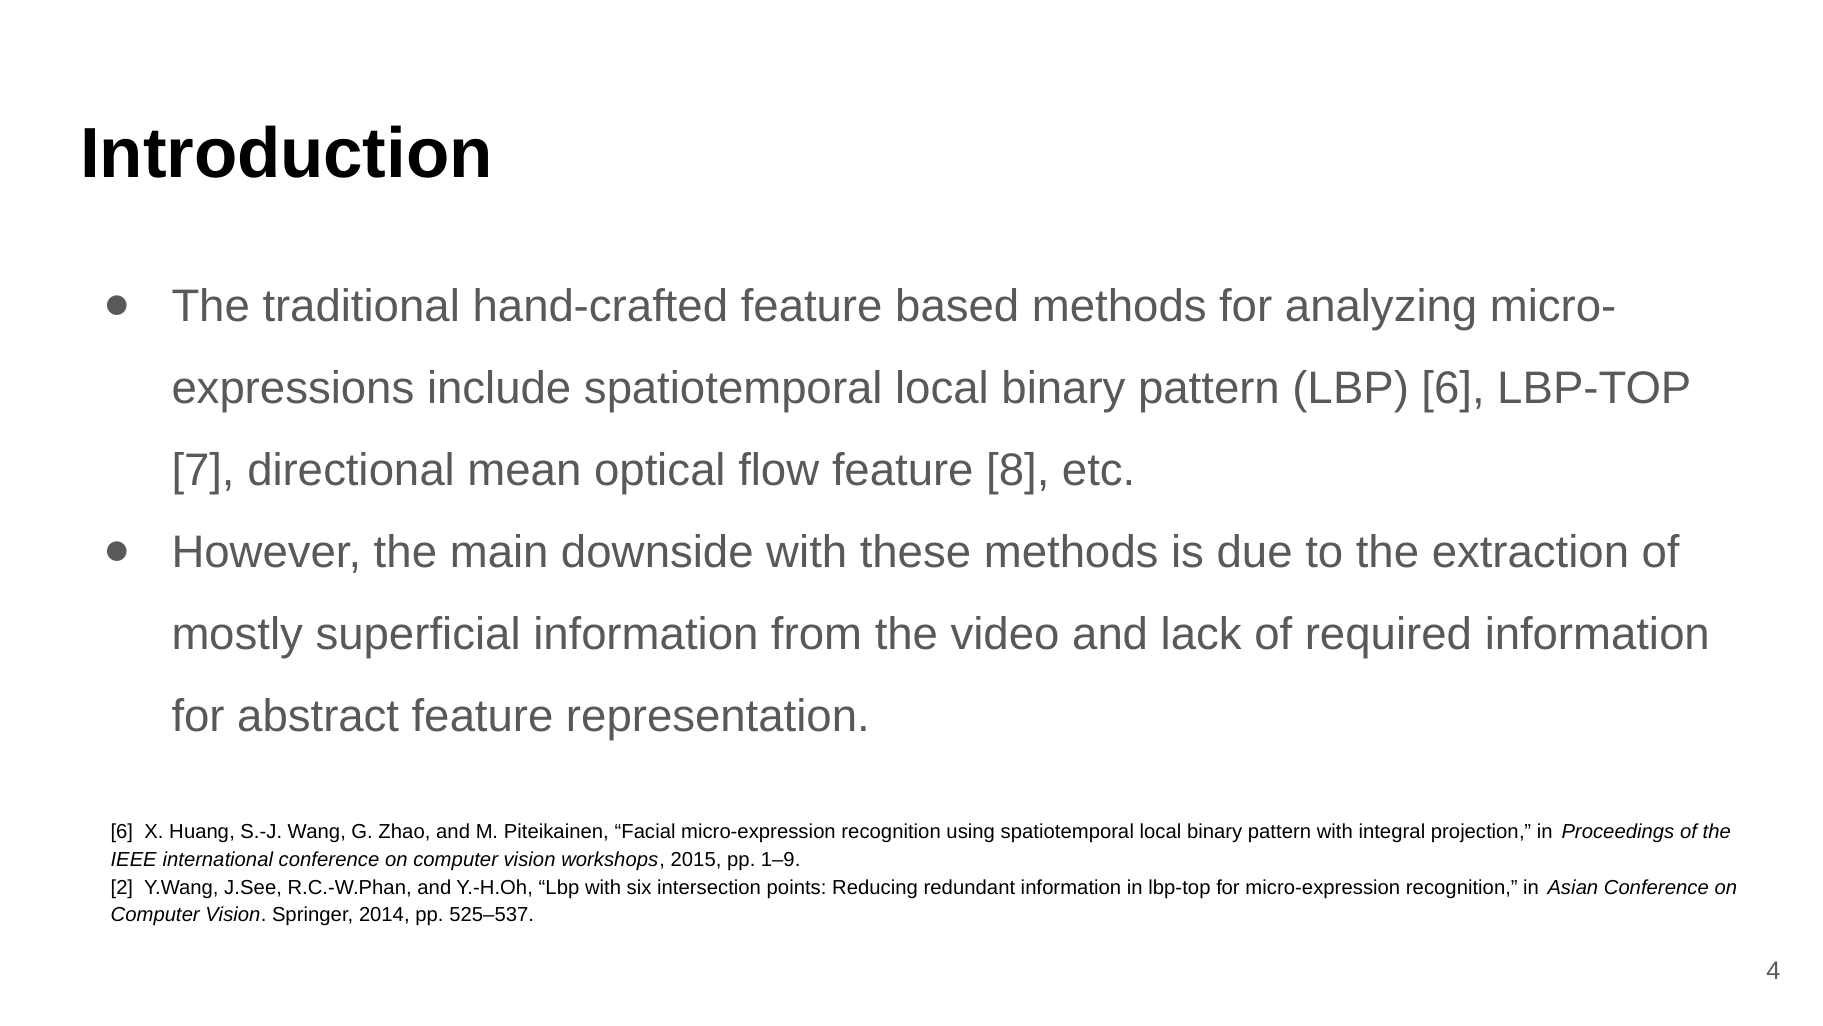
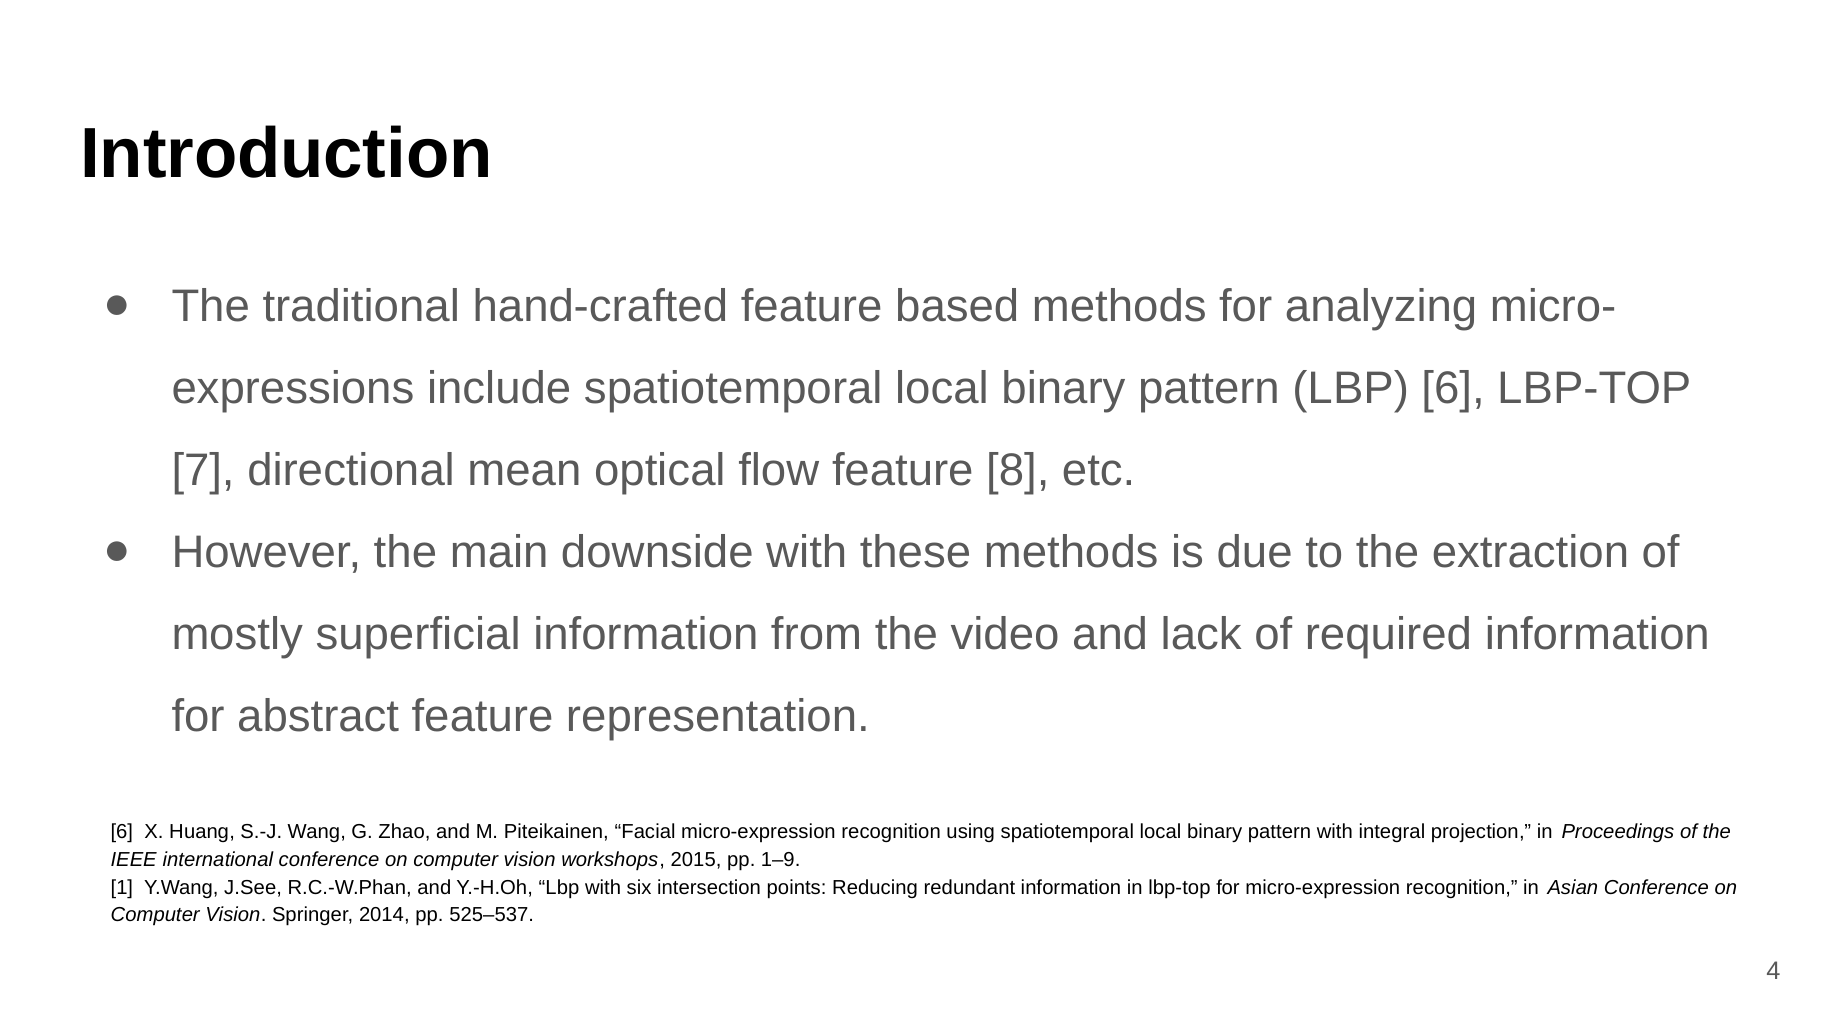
2: 2 -> 1 (122, 887)
